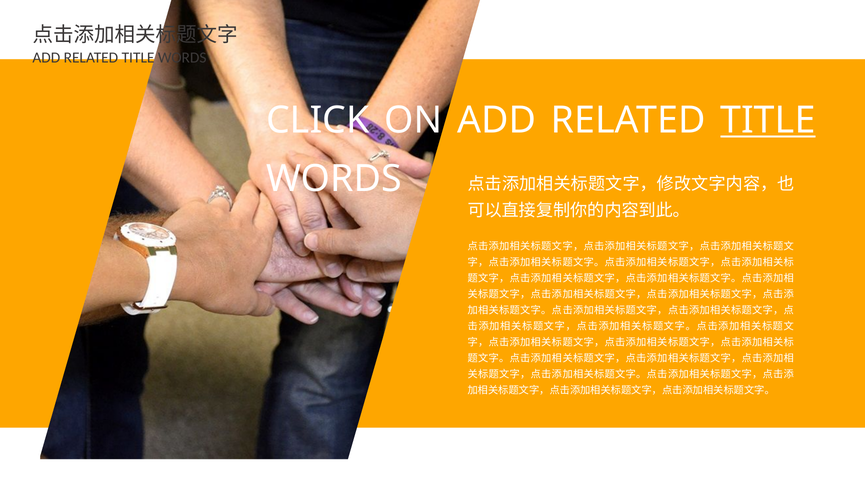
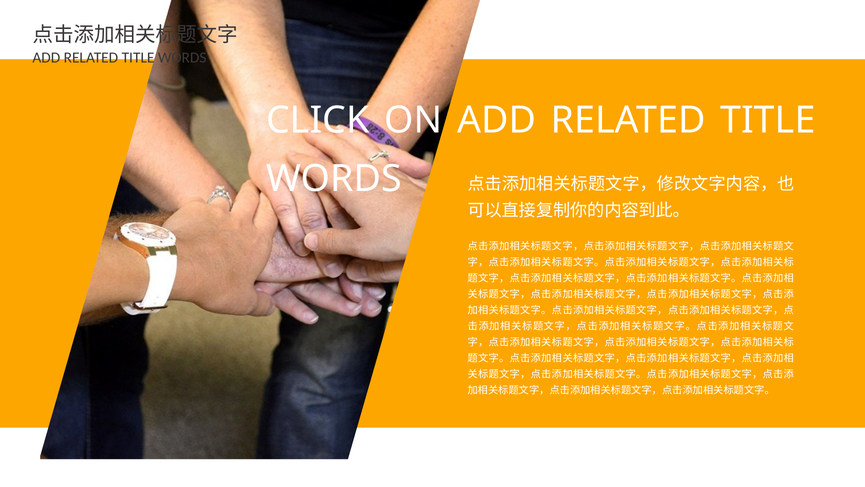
TITLE underline: present -> none (768, 120)
